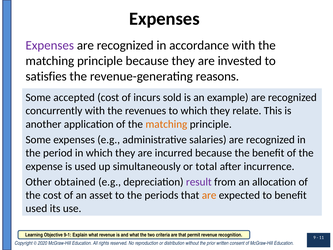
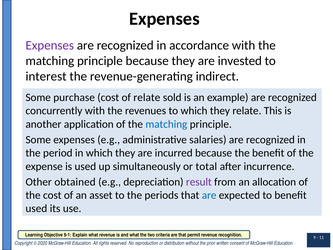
satisfies: satisfies -> interest (46, 76)
reasons: reasons -> indirect (217, 76)
accepted: accepted -> purchase (74, 97)
of incurs: incurs -> relate (147, 97)
matching colour: orange -> blue (166, 124)
are colour: orange -> blue (209, 195)
